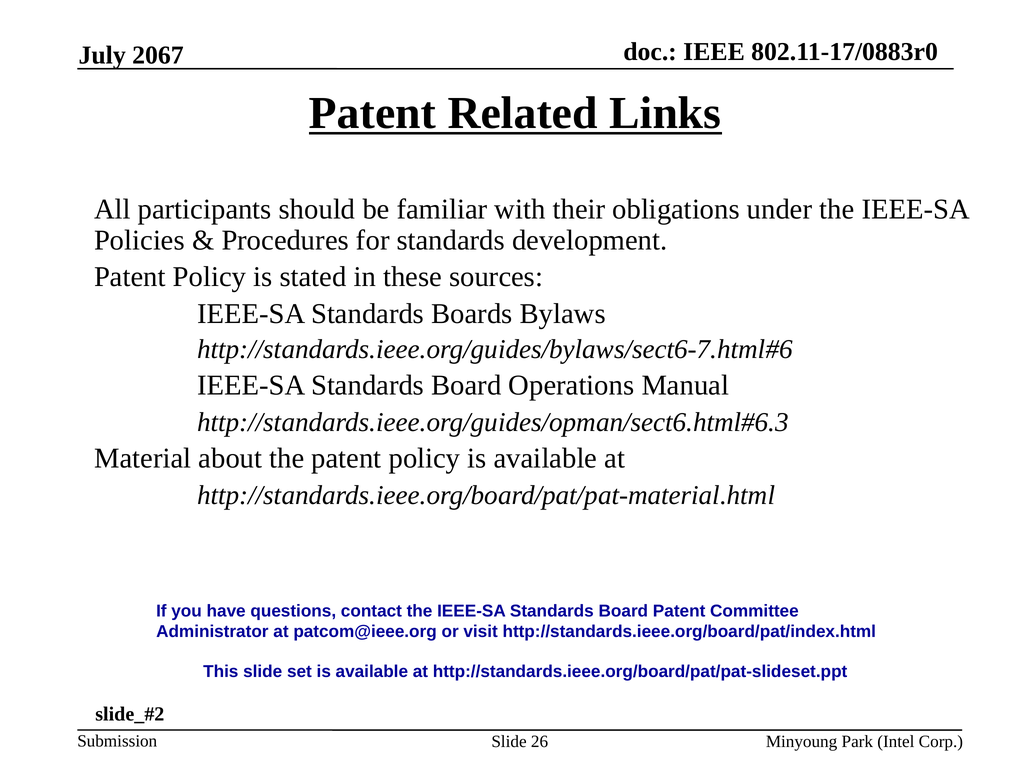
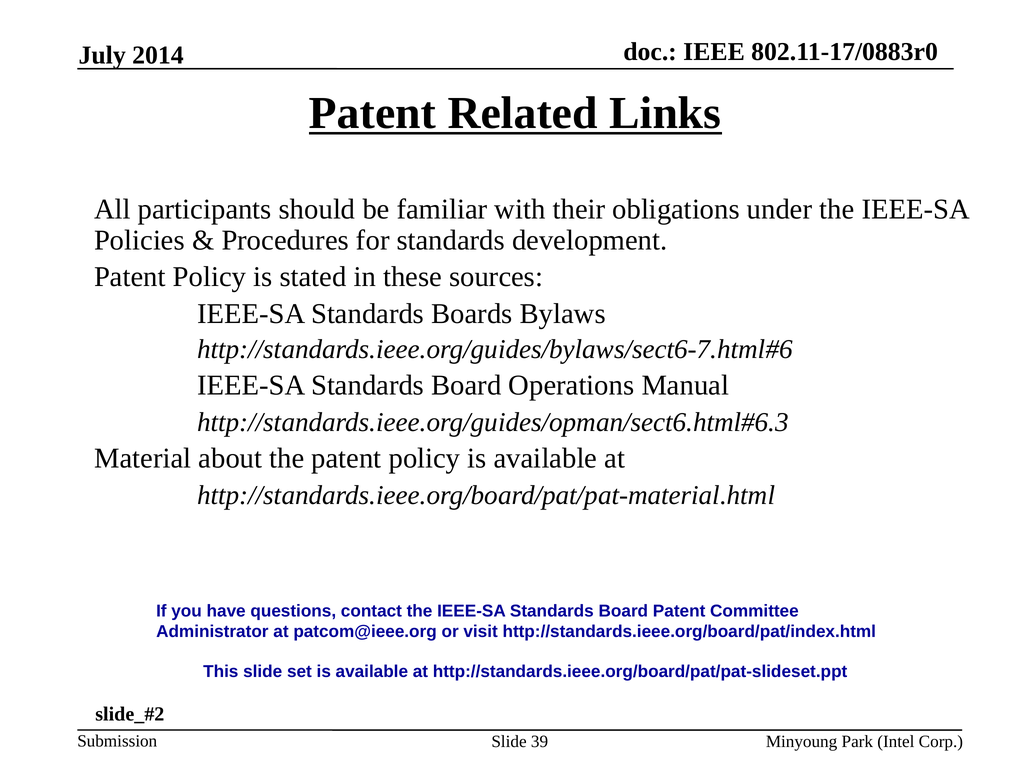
2067: 2067 -> 2014 (158, 55)
26: 26 -> 39 (540, 742)
